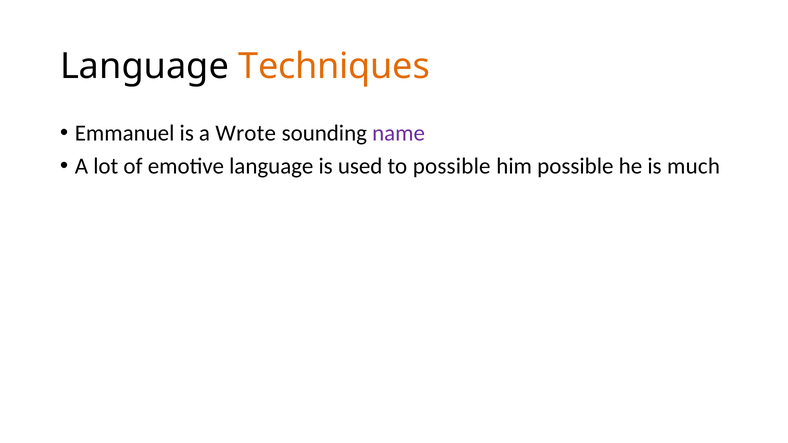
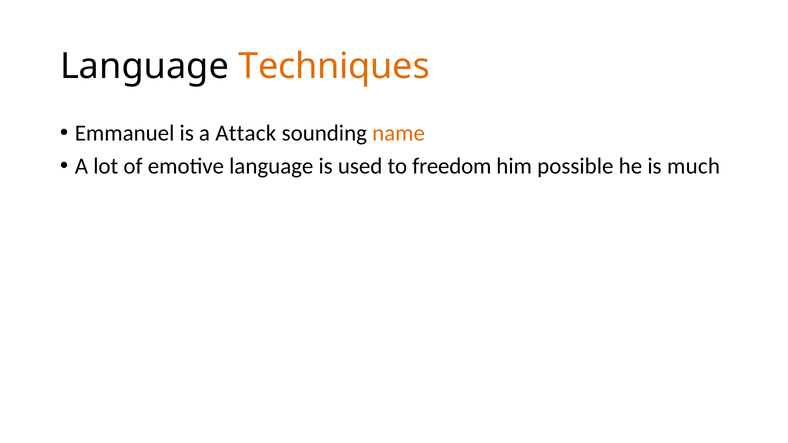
Wrote: Wrote -> Attack (246, 133)
name colour: purple -> orange (399, 133)
to possible: possible -> freedom (452, 166)
